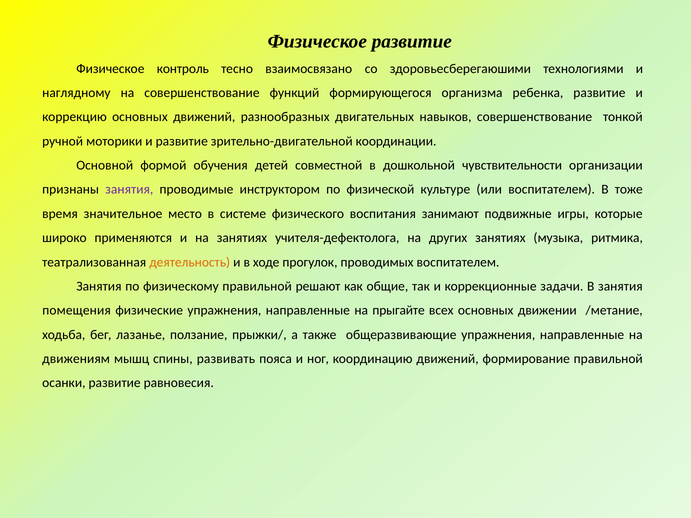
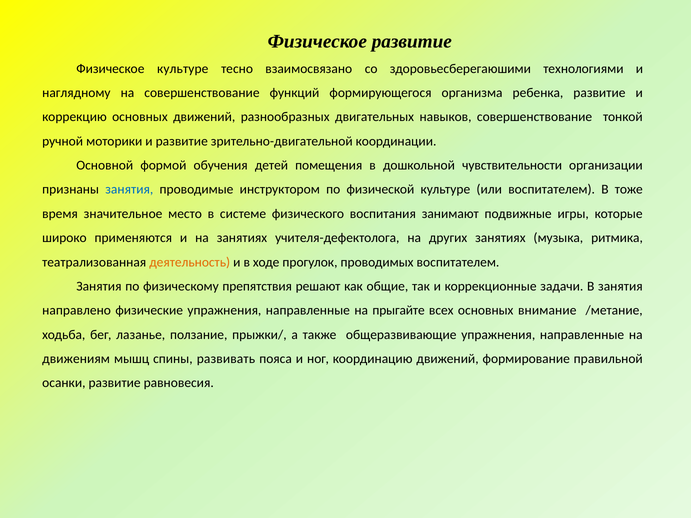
Физическое контроль: контроль -> культуре (183, 69)
совместной: совместной -> помещения (329, 165)
занятия colour: purple -> blue (129, 190)
физическому правильной: правильной -> препятствия (257, 286)
помещения: помещения -> направлено (77, 311)
движении: движении -> внимание (547, 311)
